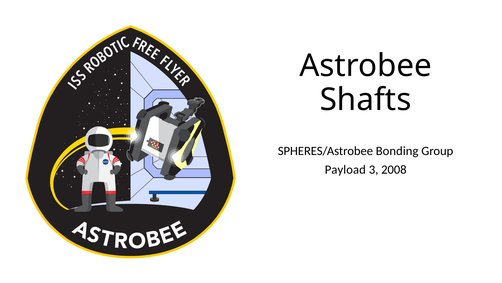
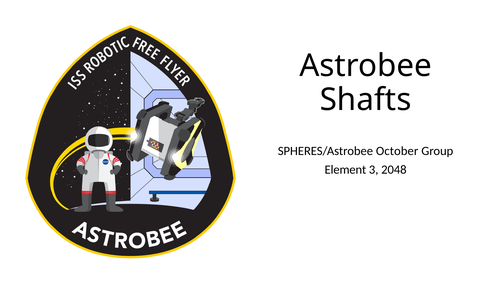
Bonding: Bonding -> October (397, 151)
Payload: Payload -> Element (345, 169)
2008: 2008 -> 2048 (394, 169)
